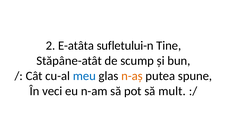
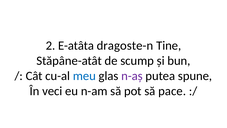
sufletului-n: sufletului-n -> dragoste-n (125, 45)
n-aș colour: orange -> purple (132, 76)
mult: mult -> pace (172, 91)
